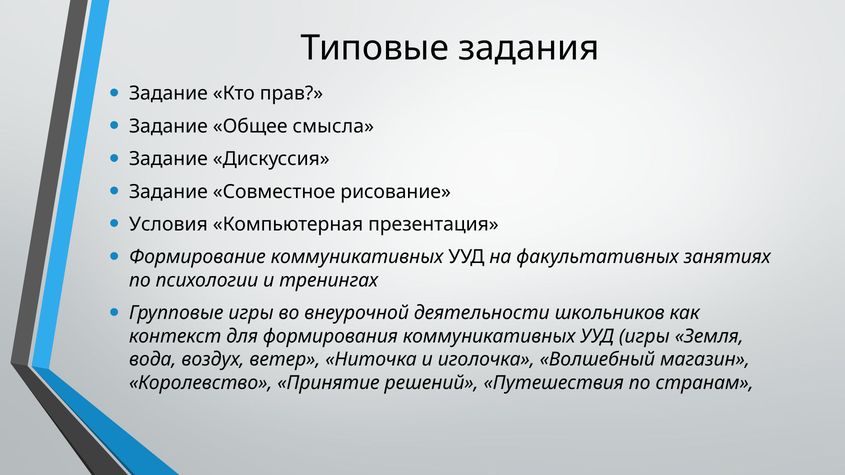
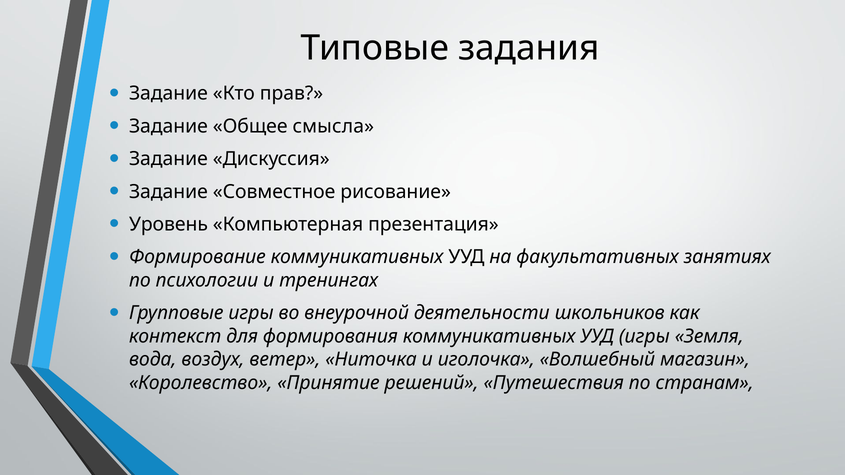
Условия: Условия -> Уровень (168, 225)
